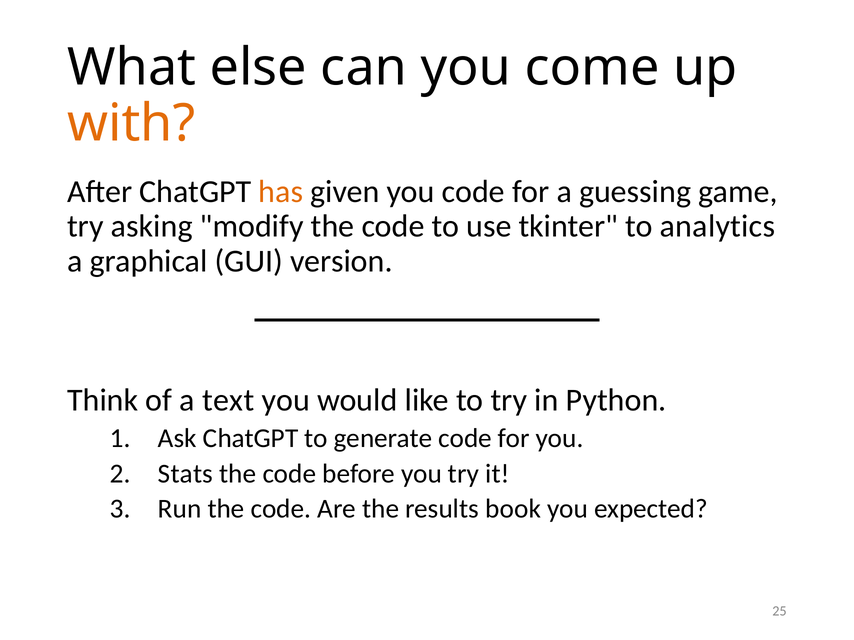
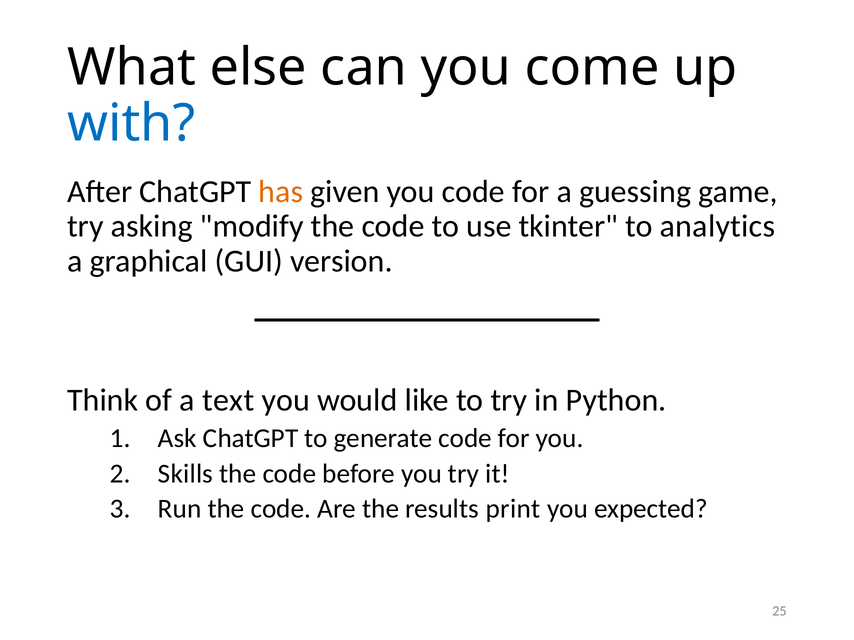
with colour: orange -> blue (131, 124)
Stats: Stats -> Skills (186, 474)
book: book -> print (513, 509)
